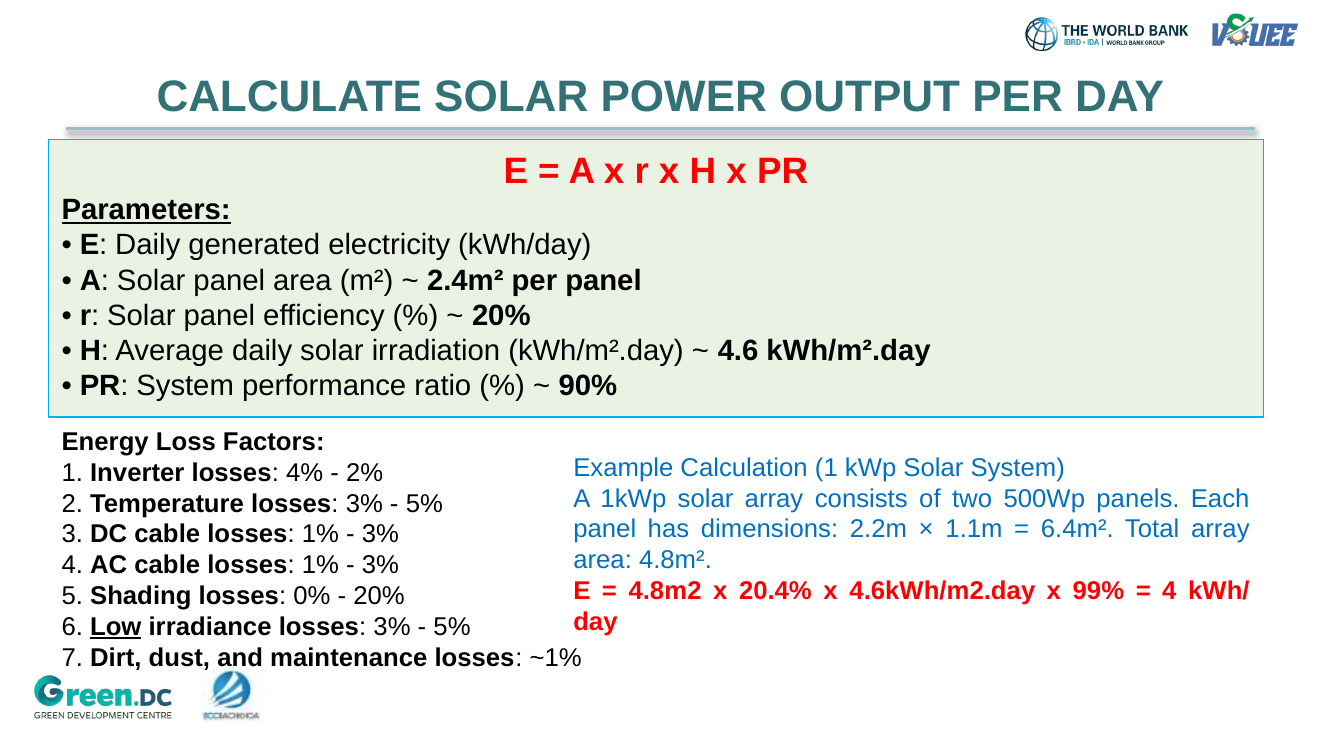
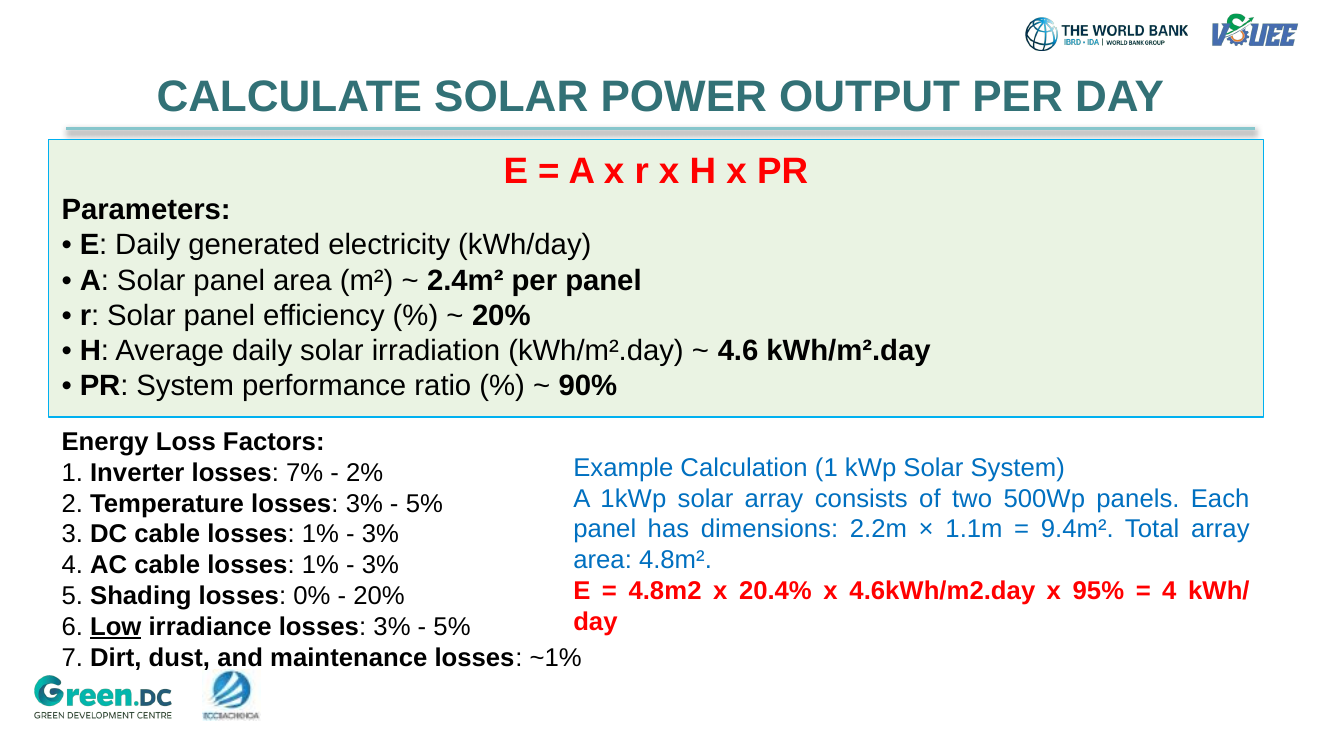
Parameters underline: present -> none (146, 210)
4%: 4% -> 7% (305, 473)
6.4m²: 6.4m² -> 9.4m² (1077, 529)
99%: 99% -> 95% (1098, 591)
